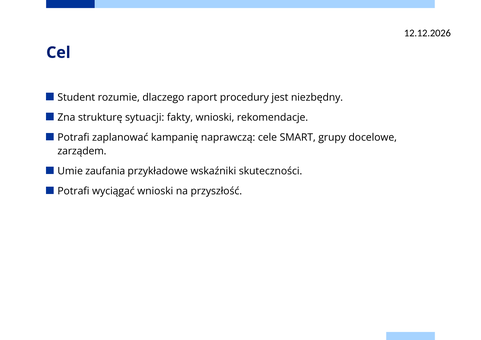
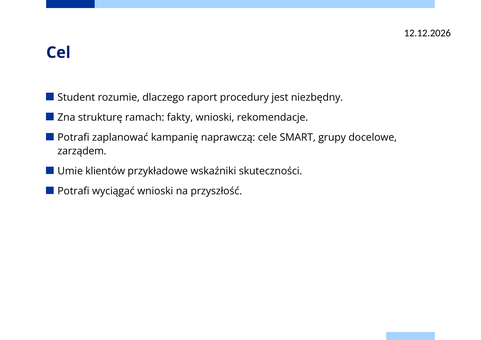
sytuacji: sytuacji -> ramach (145, 117)
zaufania: zaufania -> klientów (105, 171)
